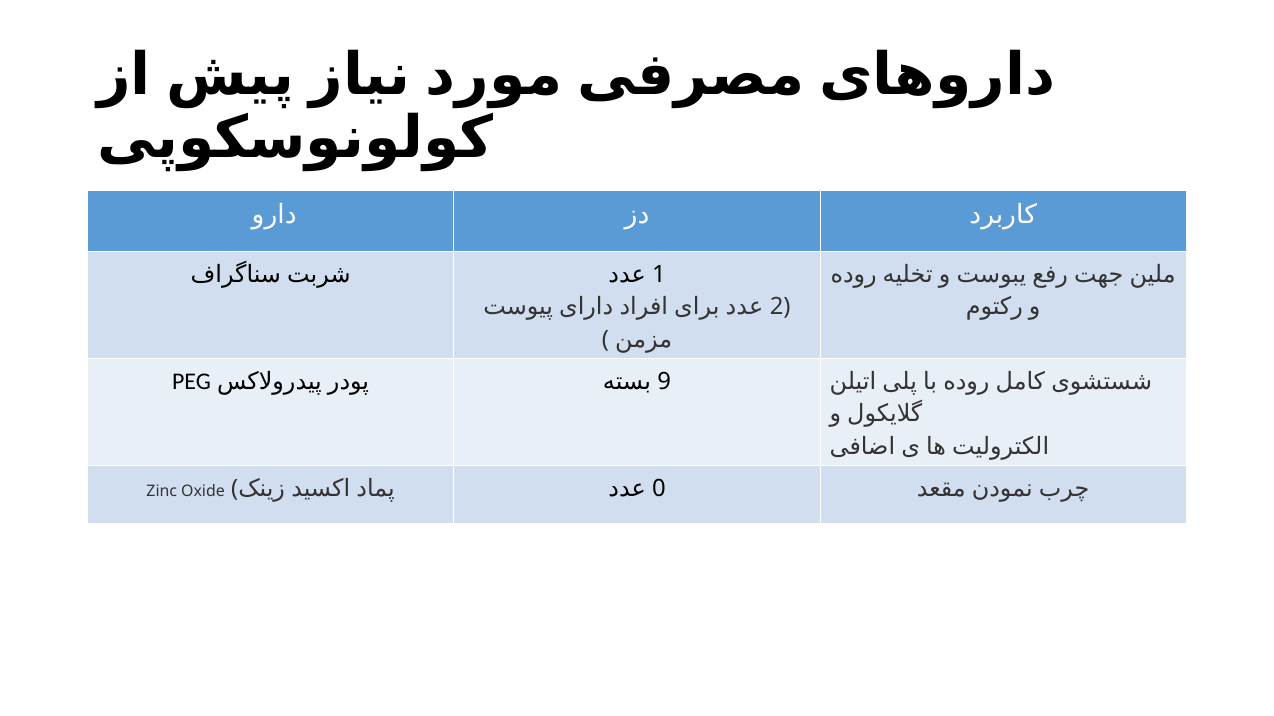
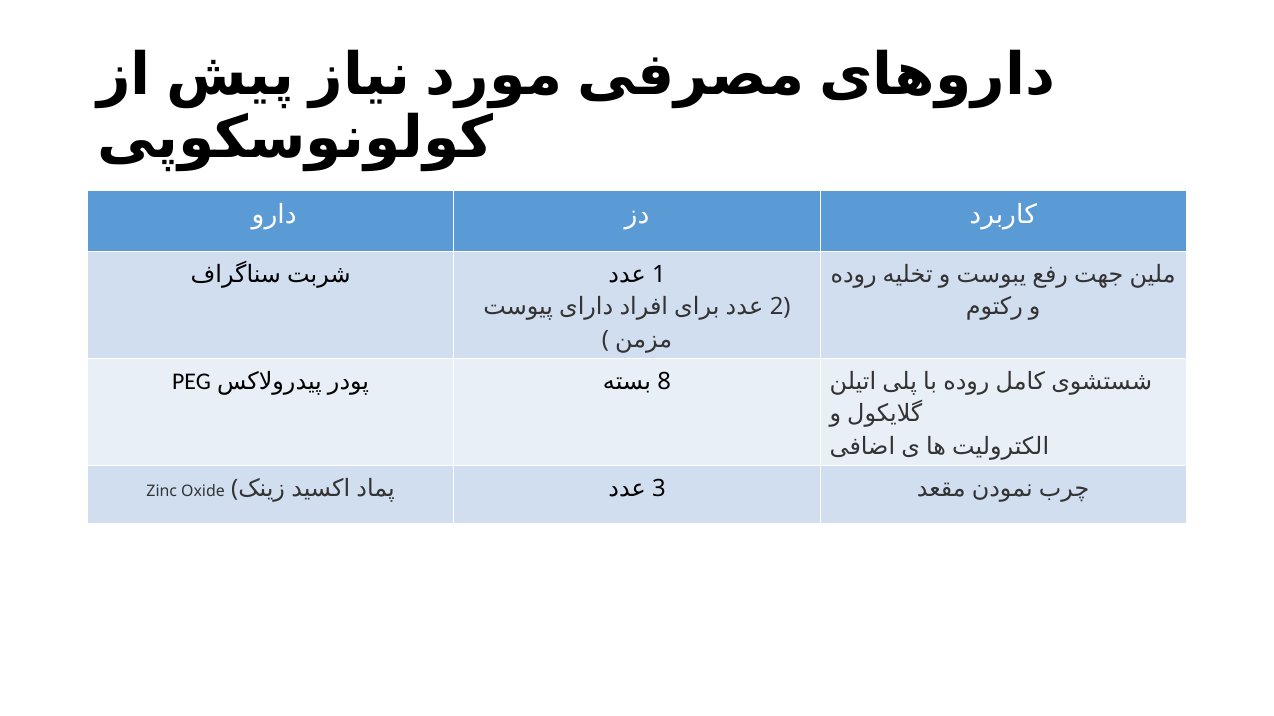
9: 9 -> 8 (664, 382)
0: 0 -> 3 (659, 489)
